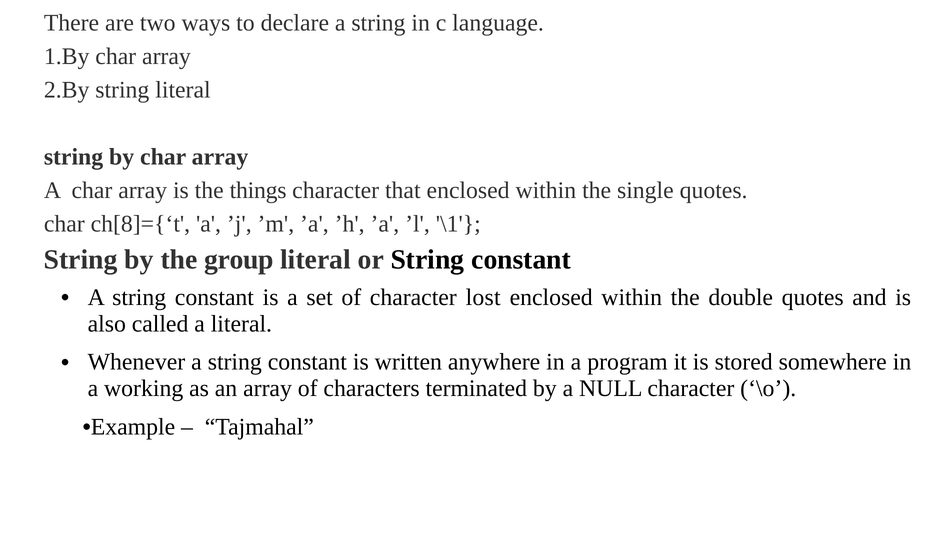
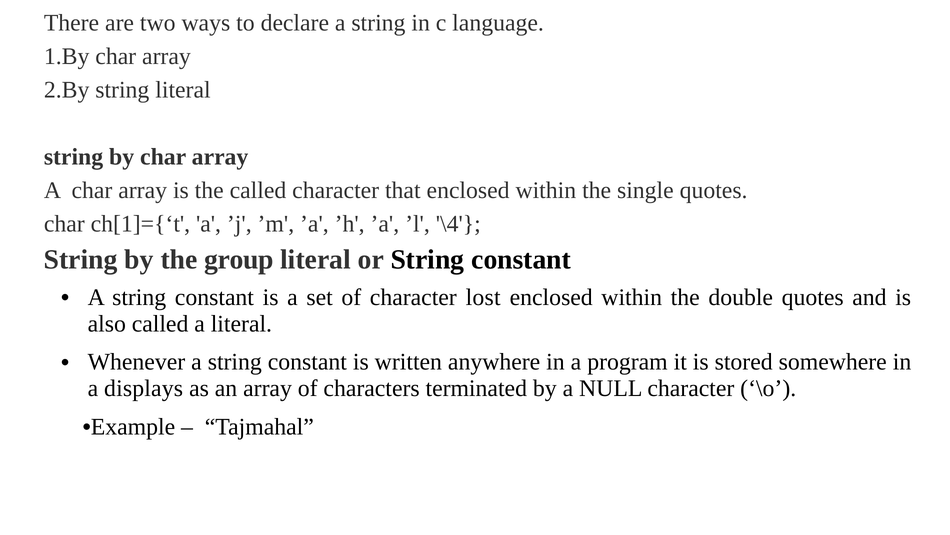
the things: things -> called (258, 190)
ch[8]={‘t: ch[8]={‘t -> ch[1]={‘t (140, 224)
\1: \1 -> \4 (458, 224)
working: working -> displays (144, 388)
